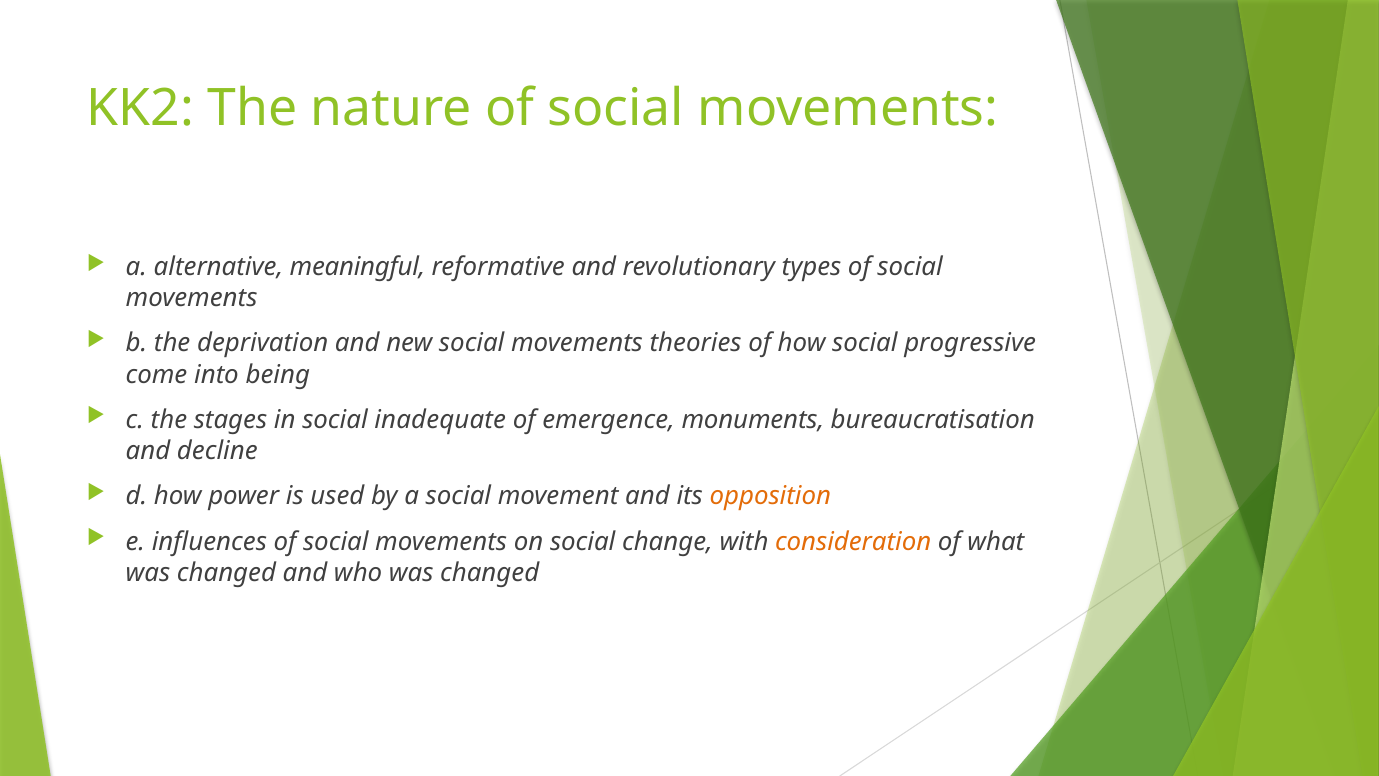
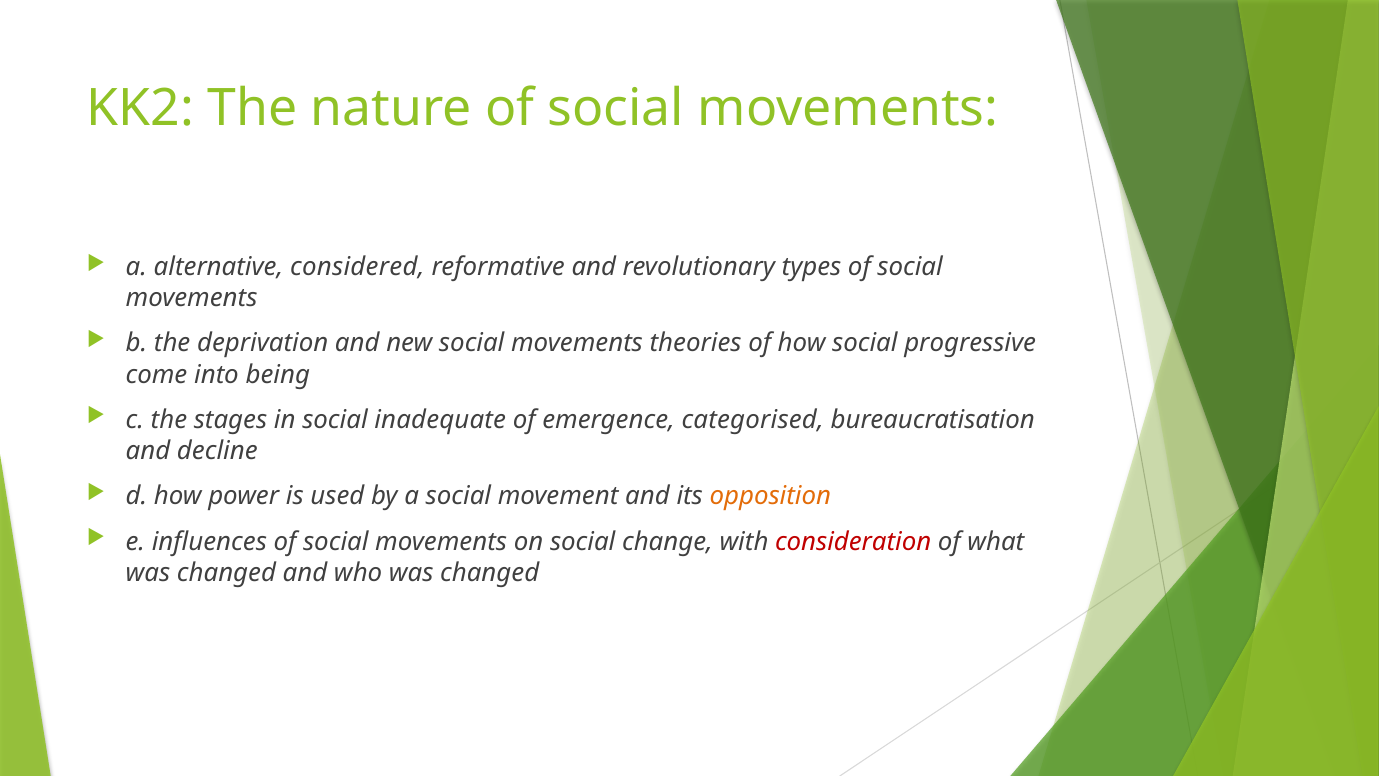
meaningful: meaningful -> considered (357, 267)
monuments: monuments -> categorised (753, 420)
consideration colour: orange -> red (853, 542)
